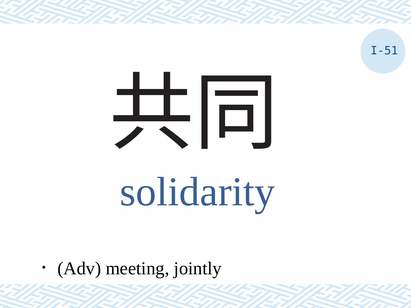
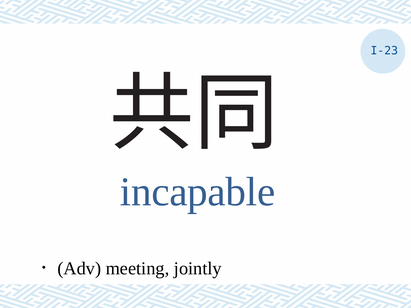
I-51: I-51 -> I-23 (384, 51)
solidarity: solidarity -> incapable (198, 192)
